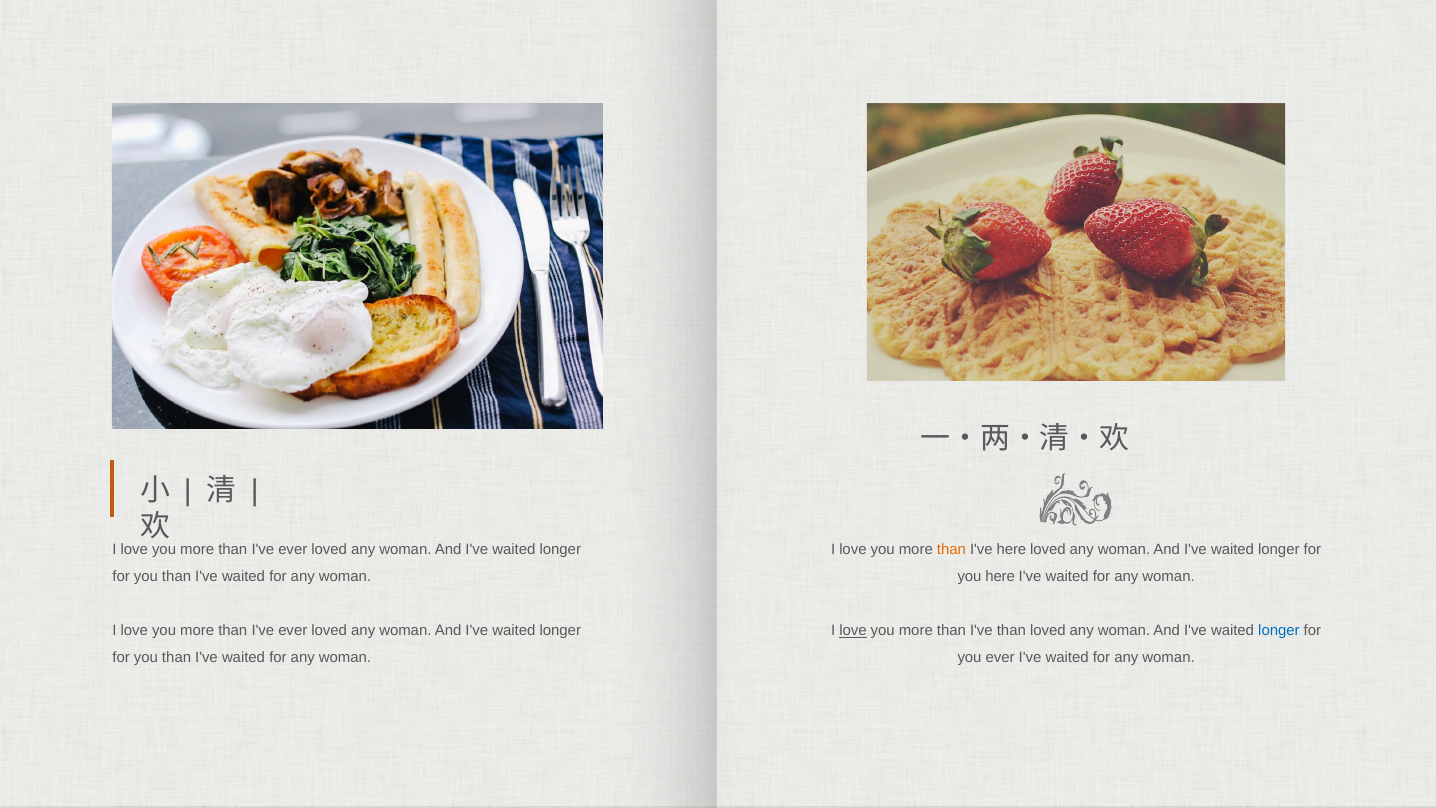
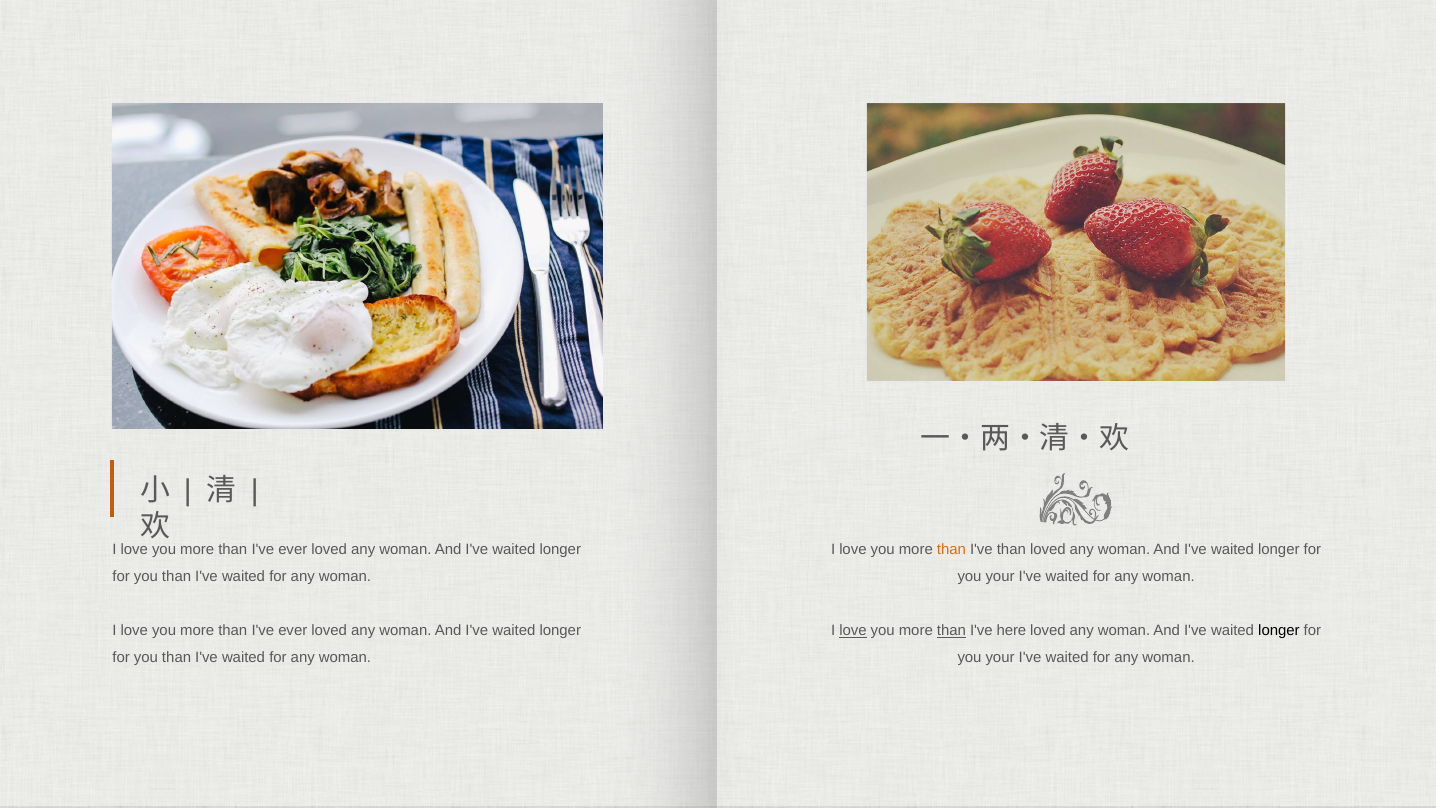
I've here: here -> than (1011, 550)
here: here -> your (1000, 577)
than underline: none -> present (951, 631)
I've than: than -> here (1011, 631)
longer colour: blue -> black (1279, 631)
ever: ever -> your (1000, 658)
